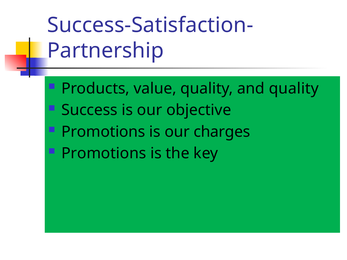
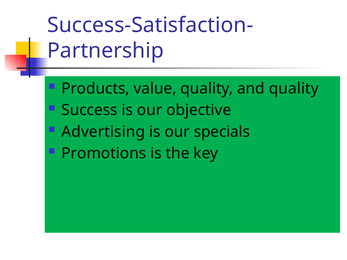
Promotions: Promotions -> Advertising (103, 132)
charges: charges -> specials (222, 132)
